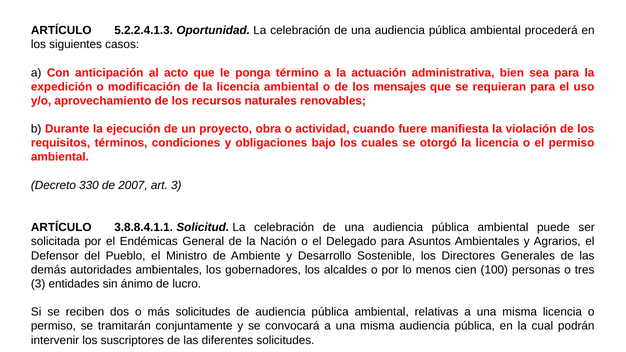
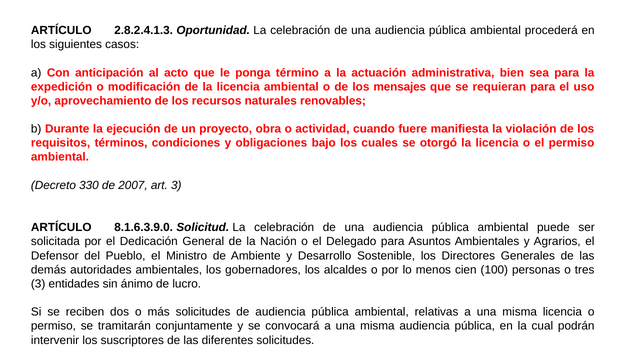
5.2.2.4.1.3: 5.2.2.4.1.3 -> 2.8.2.4.1.3 (144, 30)
3.8.8.4.1.1: 3.8.8.4.1.1 -> 8.1.6.3.9.0 (144, 228)
Endémicas: Endémicas -> Dedicación (149, 242)
